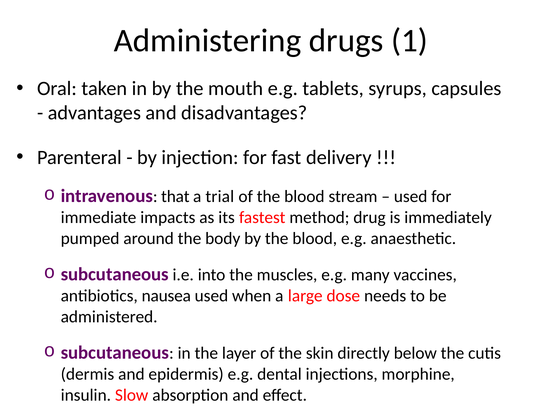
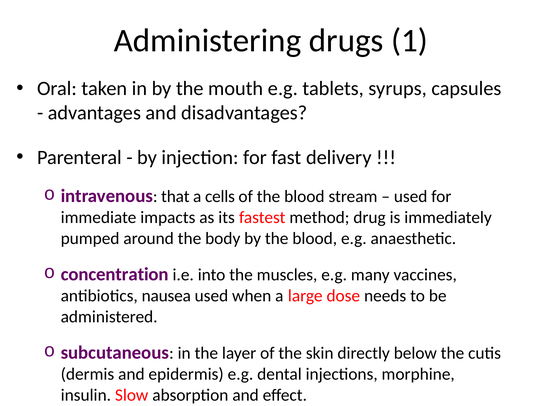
trial: trial -> cells (220, 197)
subcutaneous: subcutaneous -> concentration (115, 275)
